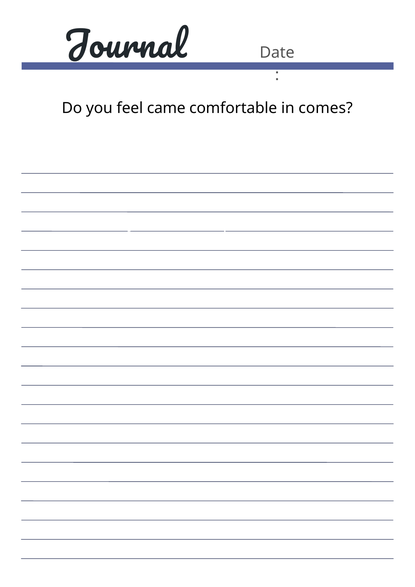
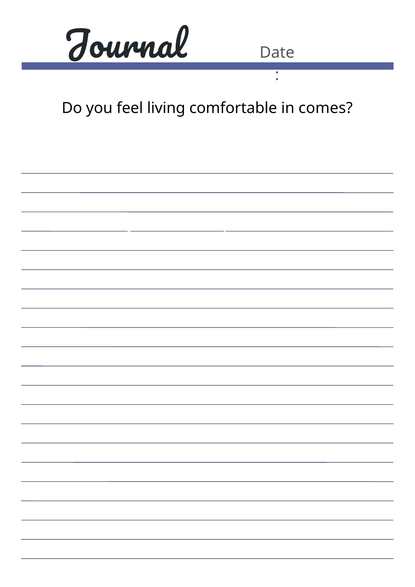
came: came -> living (166, 108)
